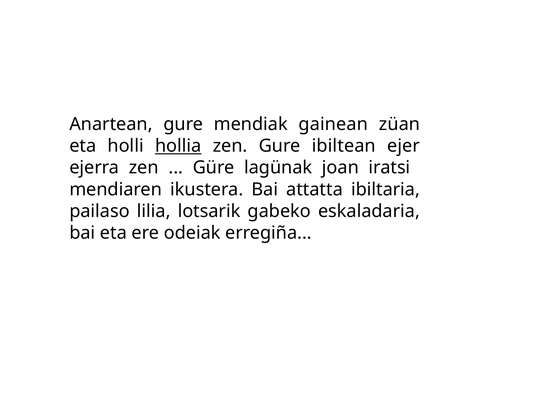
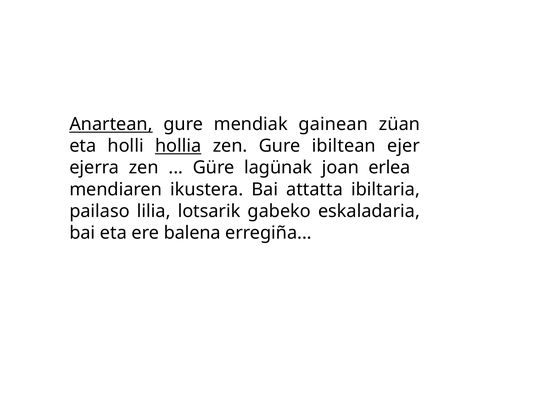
Anartean underline: none -> present (111, 124)
iratsi: iratsi -> erlea (389, 168)
odeiak: odeiak -> balena (192, 233)
